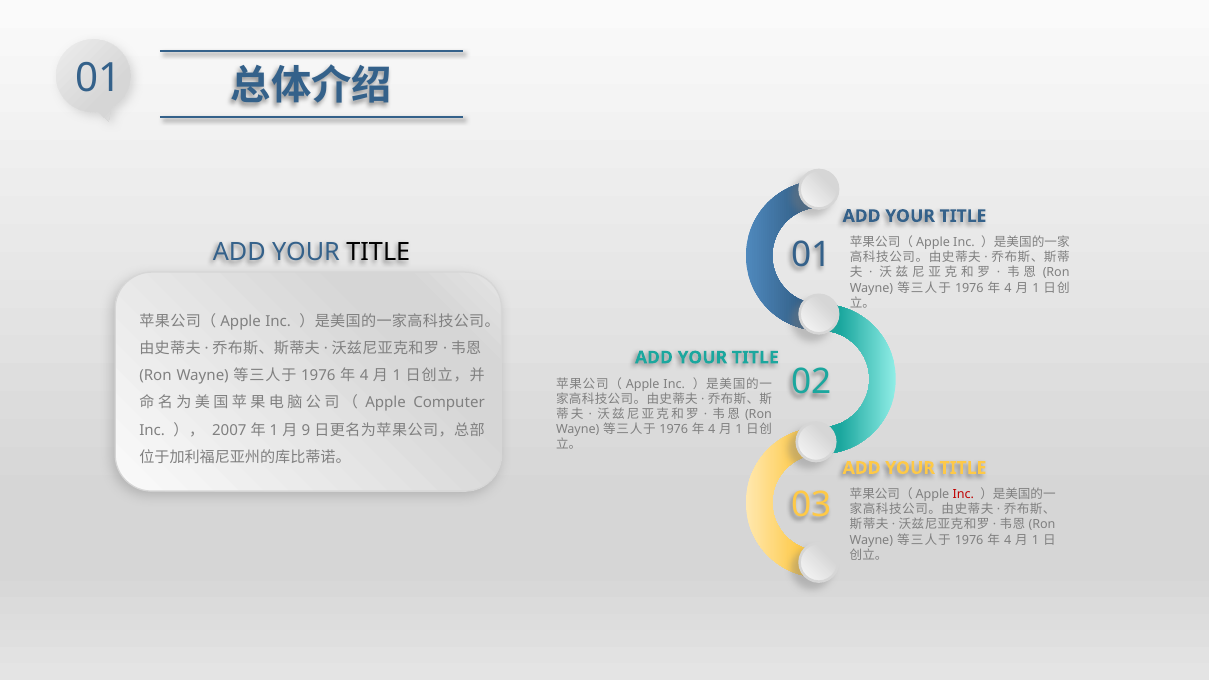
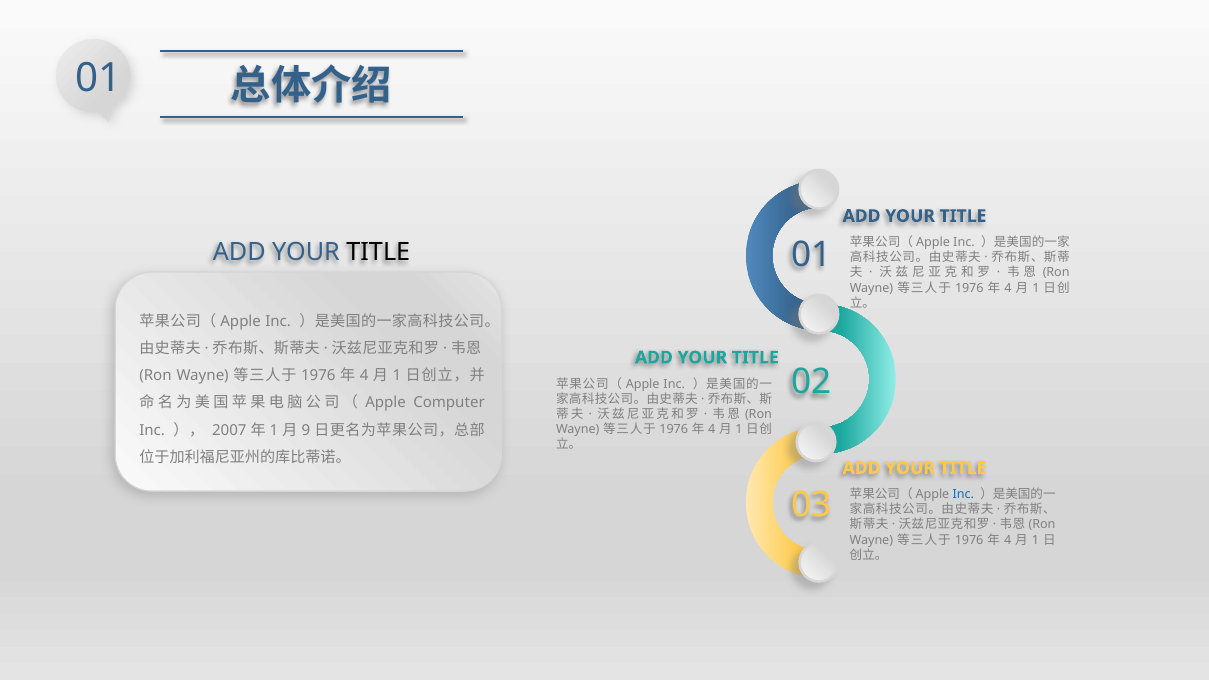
Inc colour: red -> blue (963, 495)
